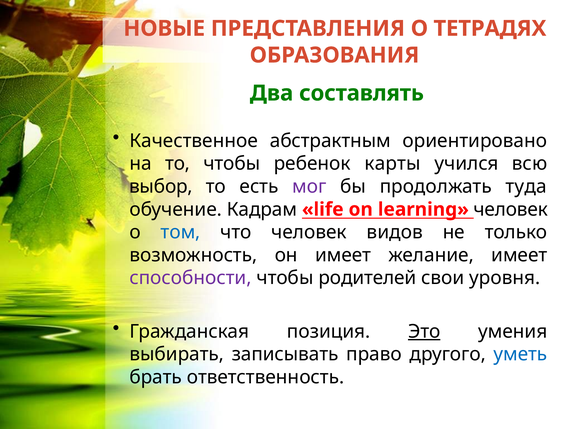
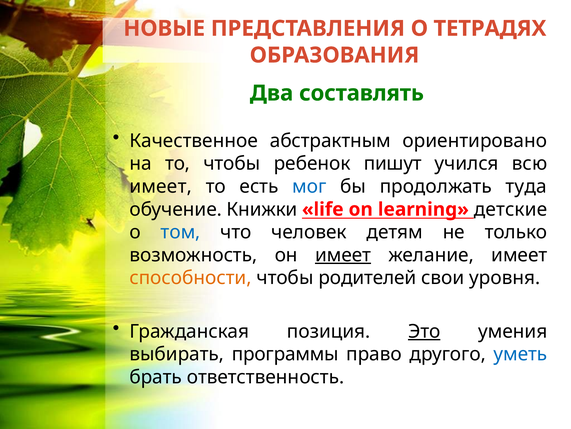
карты: карты -> пишут (393, 163)
выбор: выбор -> имеет (161, 186)
мог colour: purple -> blue (309, 186)
Кадрам: Кадрам -> Книжки (262, 209)
leаrning человек: человек -> детские (511, 209)
видов: видов -> детям (395, 232)
имеет underline: none -> present (343, 255)
способности colour: purple -> orange (190, 278)
записывать: записывать -> программы (285, 354)
